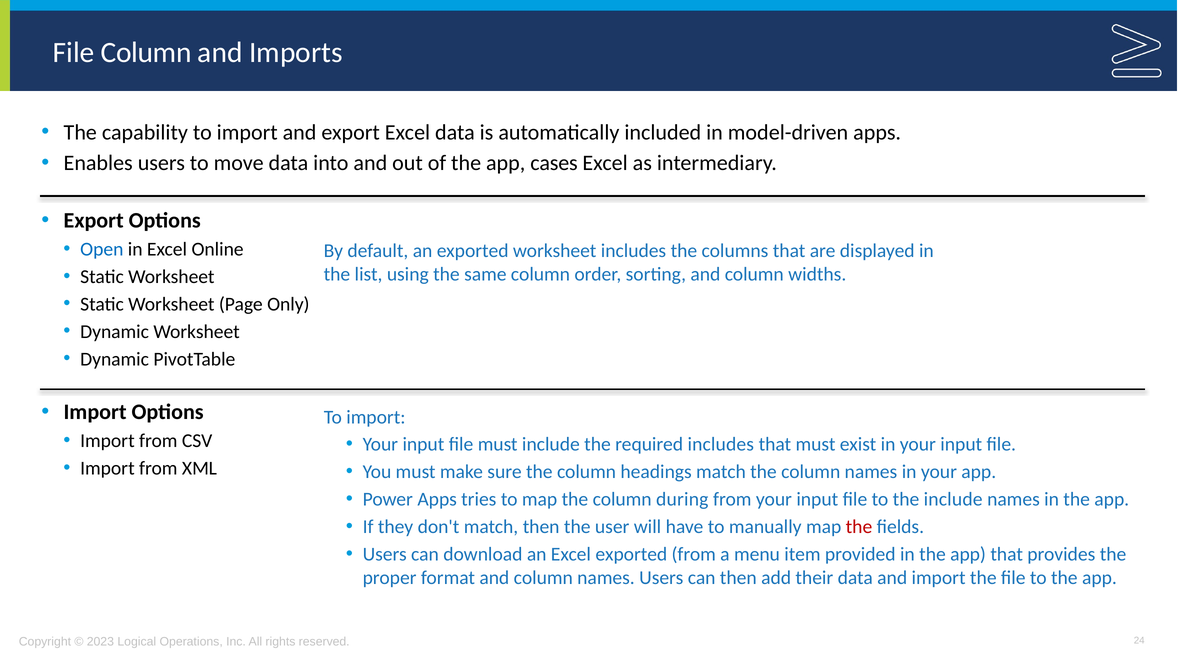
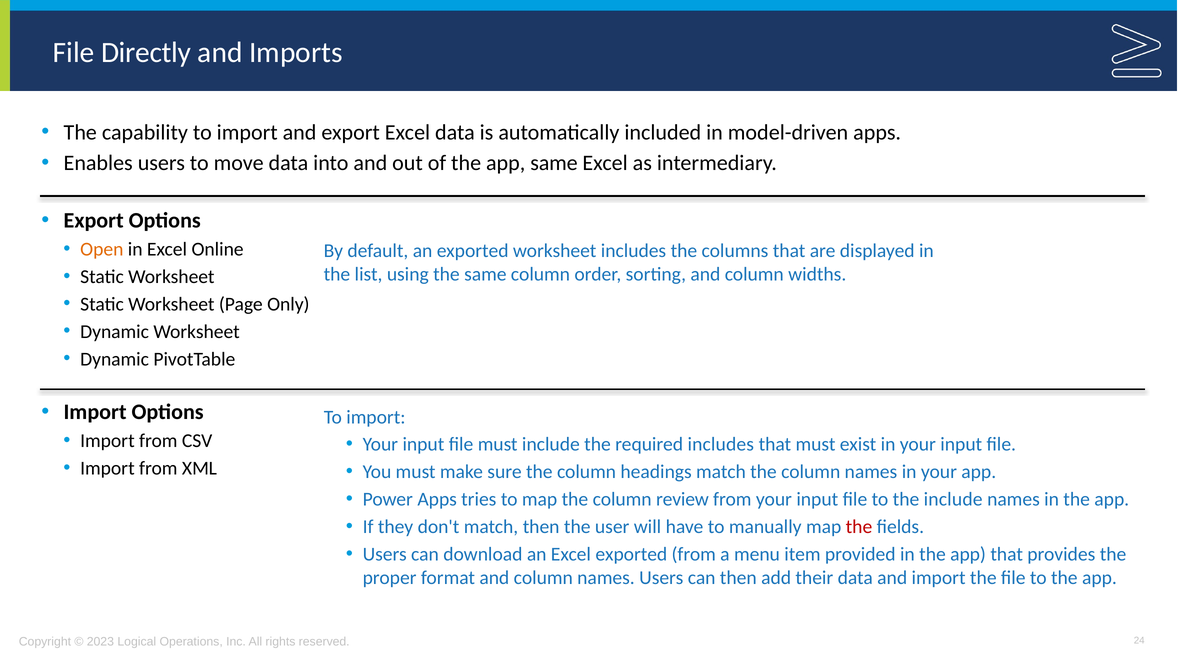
File Column: Column -> Directly (146, 53)
app cases: cases -> same (554, 163)
Open colour: blue -> orange (102, 249)
during: during -> review (682, 500)
